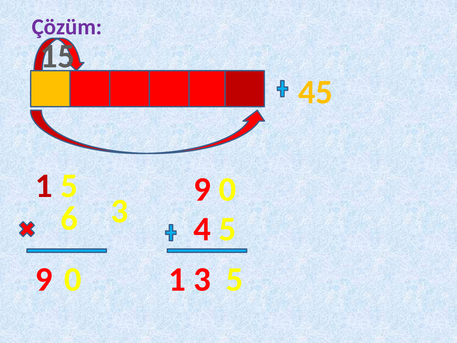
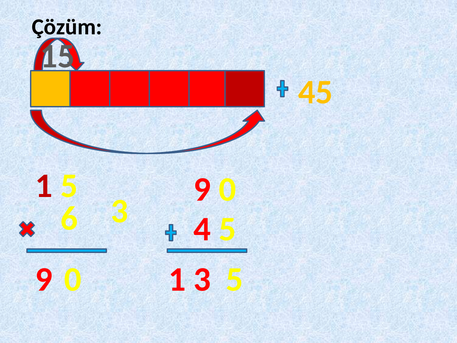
Çözüm colour: purple -> black (67, 27)
